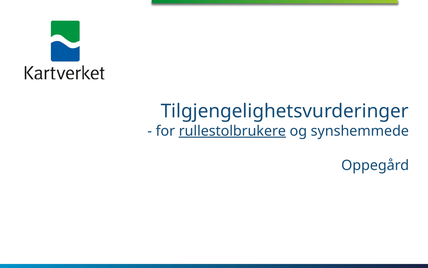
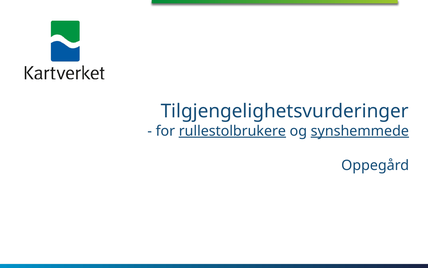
synshemmede underline: none -> present (360, 131)
